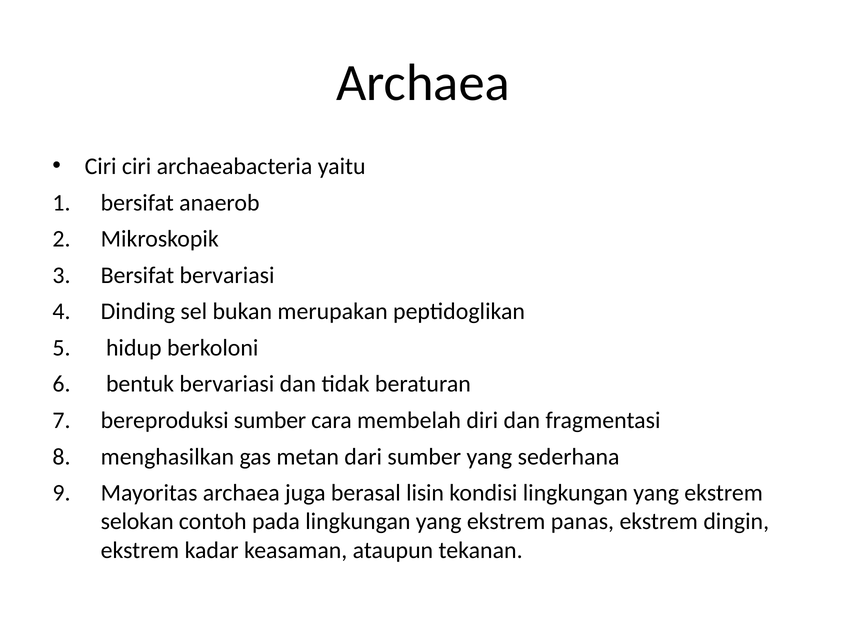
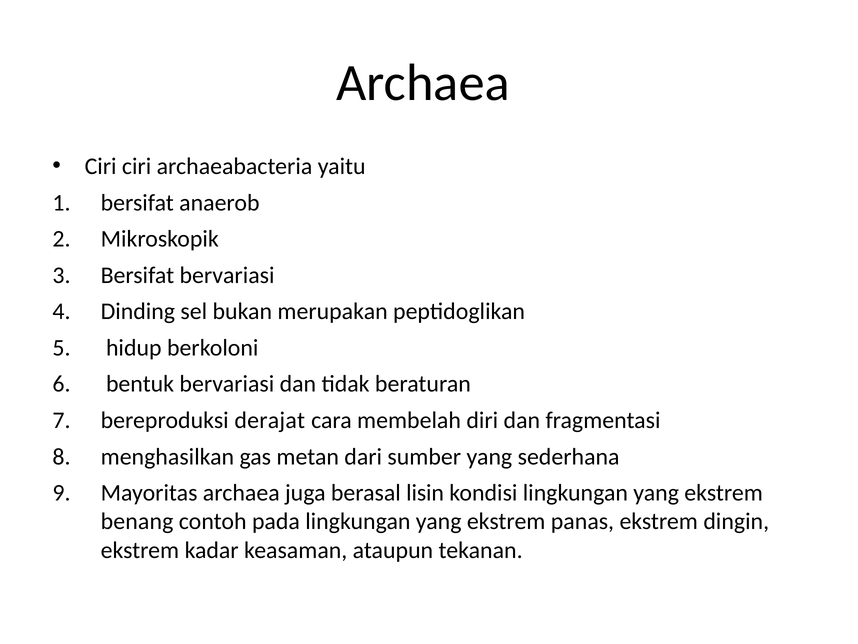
bereproduksi sumber: sumber -> derajat (270, 420)
selokan: selokan -> benang (137, 521)
